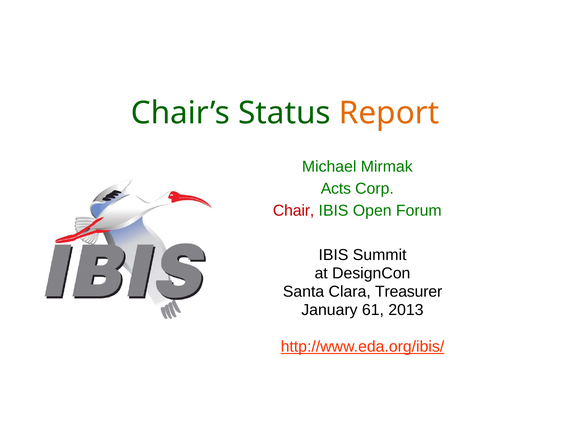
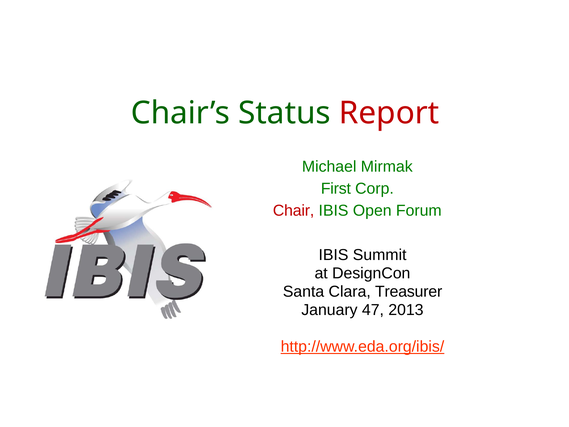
Report colour: orange -> red (389, 113)
Acts: Acts -> First (336, 188)
61: 61 -> 47 (373, 310)
